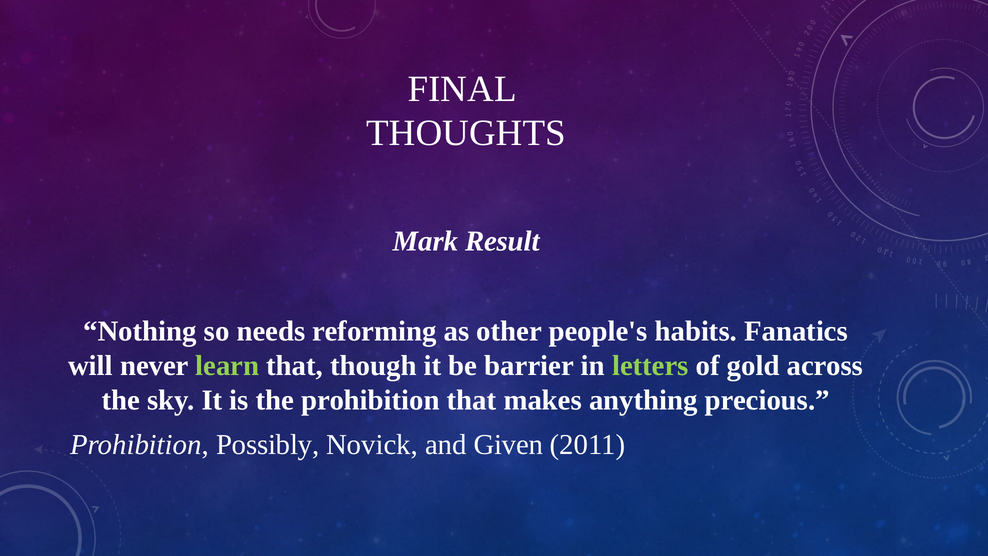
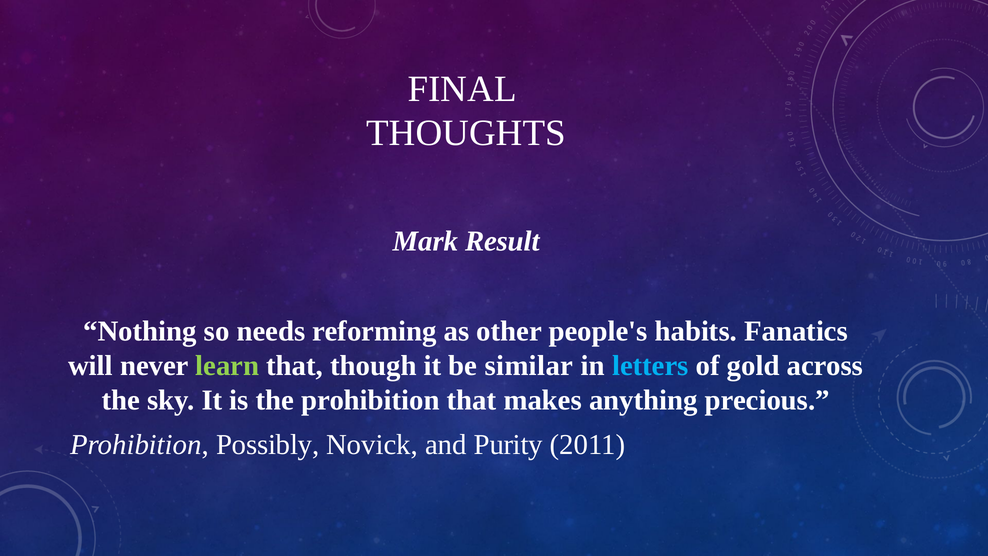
barrier: barrier -> similar (529, 365)
letters colour: light green -> light blue (650, 365)
Given: Given -> Purity (508, 445)
